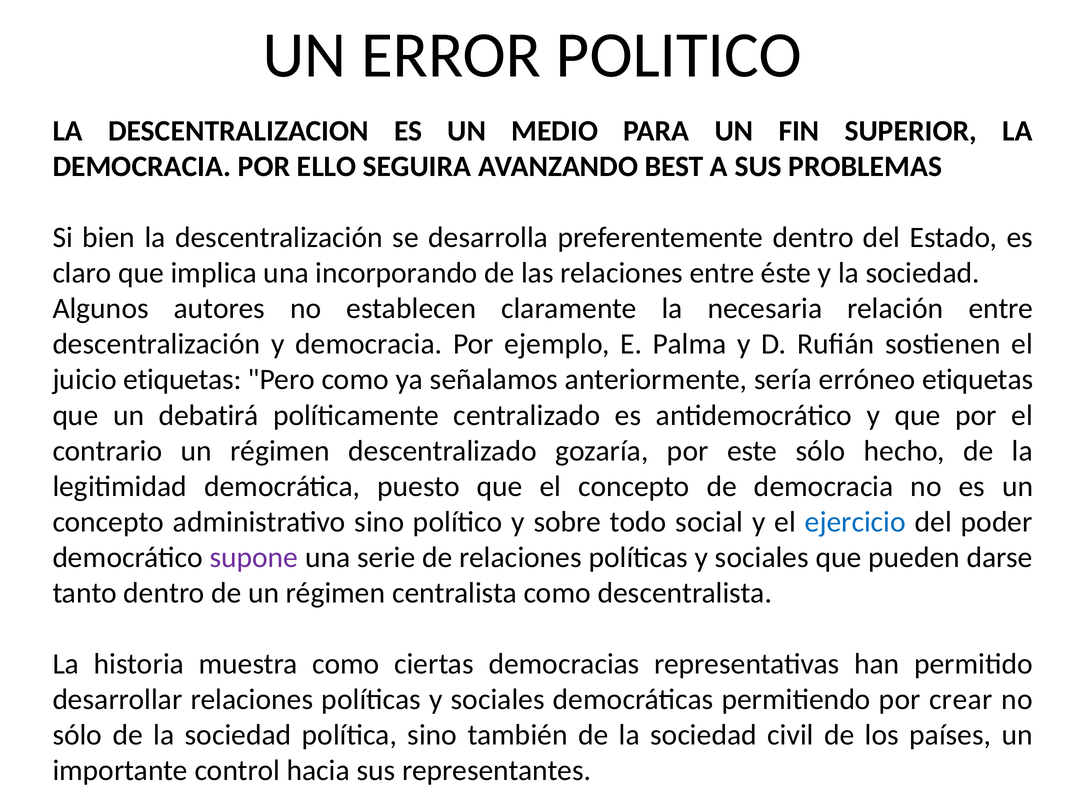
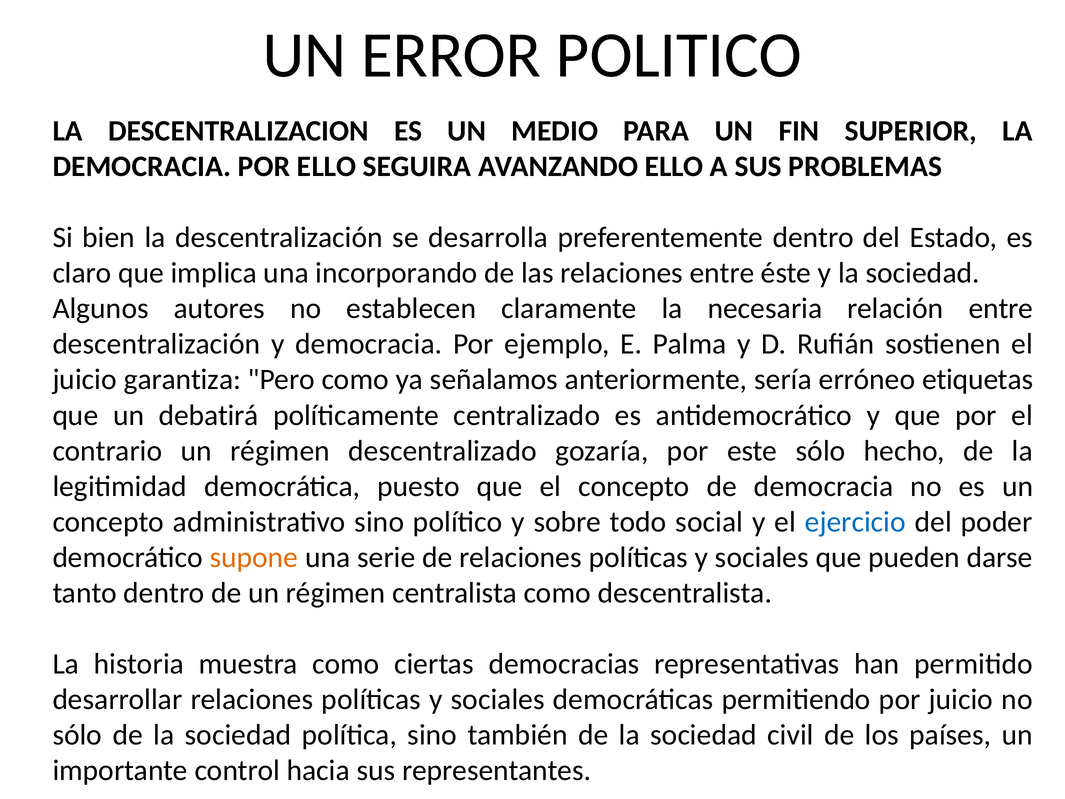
AVANZANDO BEST: BEST -> ELLO (674, 167)
juicio etiquetas: etiquetas -> garantiza (182, 380)
supone colour: purple -> orange (254, 557)
por crear: crear -> juicio (961, 699)
